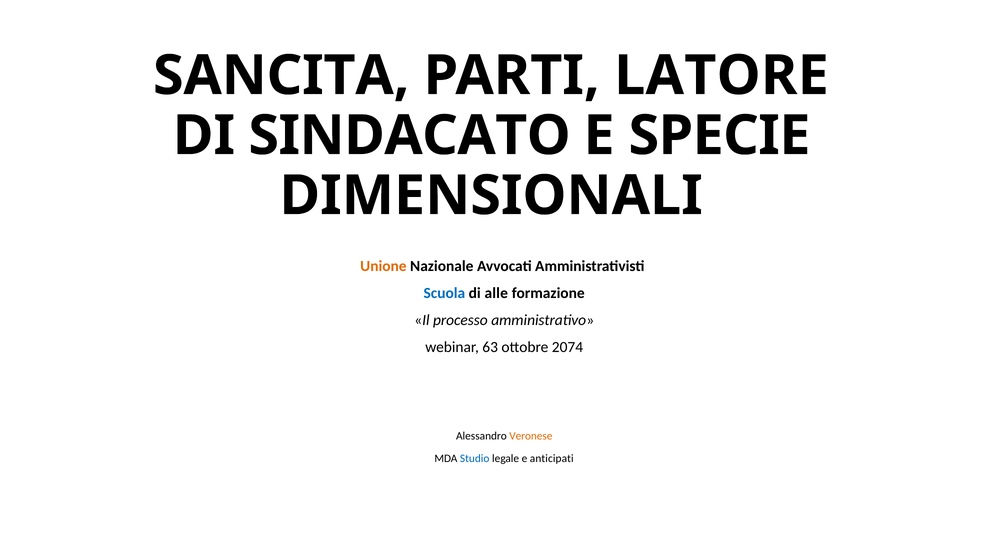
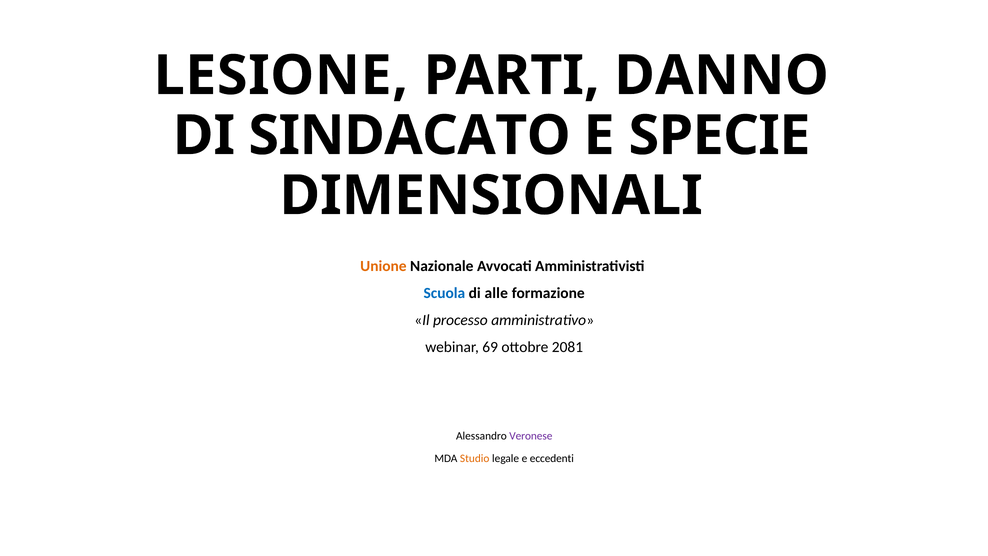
SANCITA: SANCITA -> LESIONE (281, 76)
LATORE: LATORE -> DANNO (721, 76)
63: 63 -> 69 (490, 347)
2074: 2074 -> 2081 (567, 347)
Veronese colour: orange -> purple (531, 436)
Studio colour: blue -> orange (475, 458)
anticipati: anticipati -> eccedenti (552, 458)
